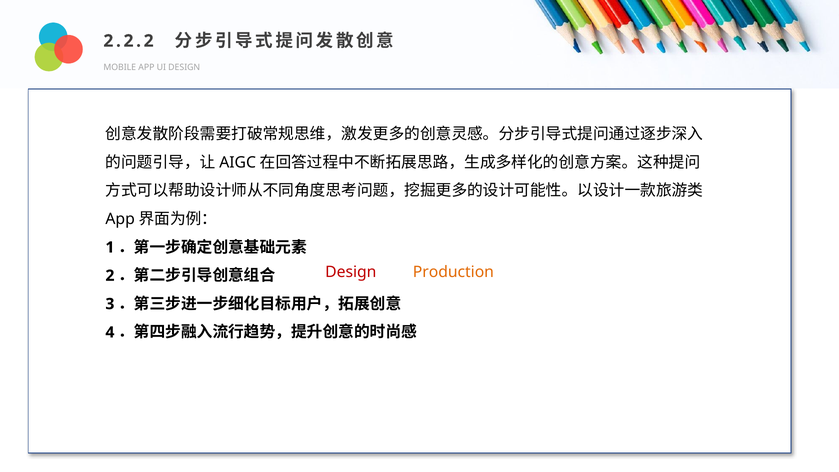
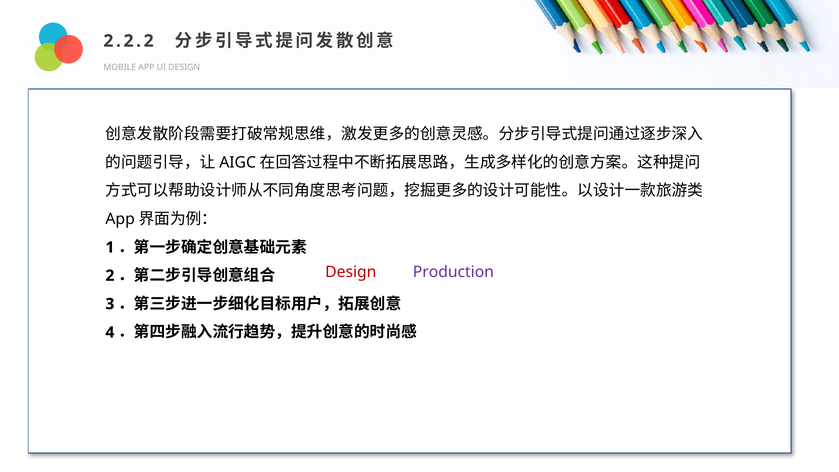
Production colour: orange -> purple (453, 272)
